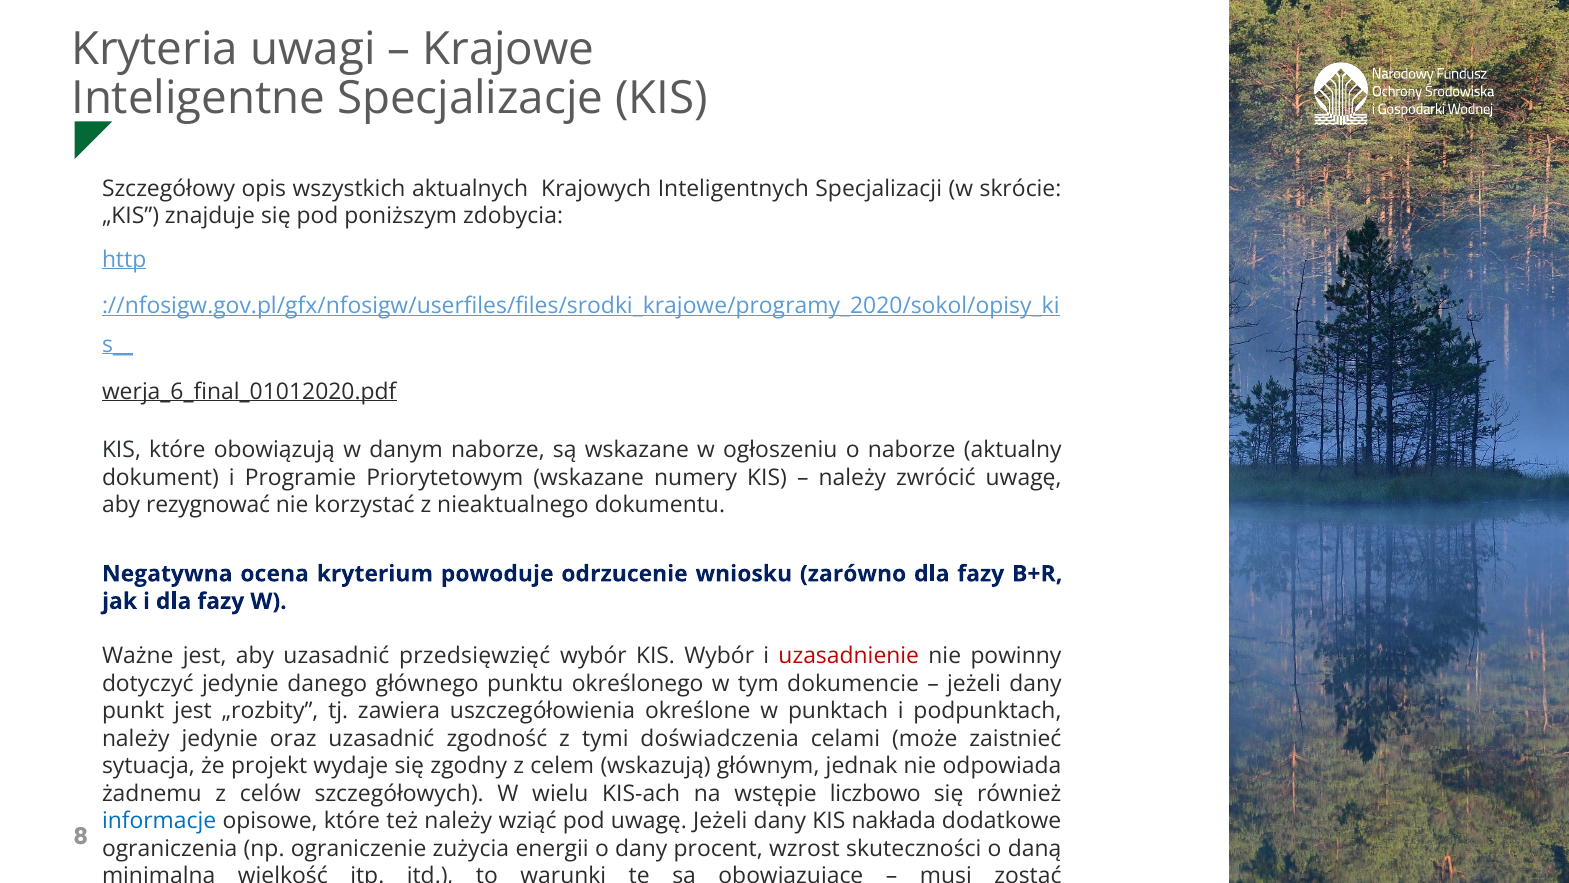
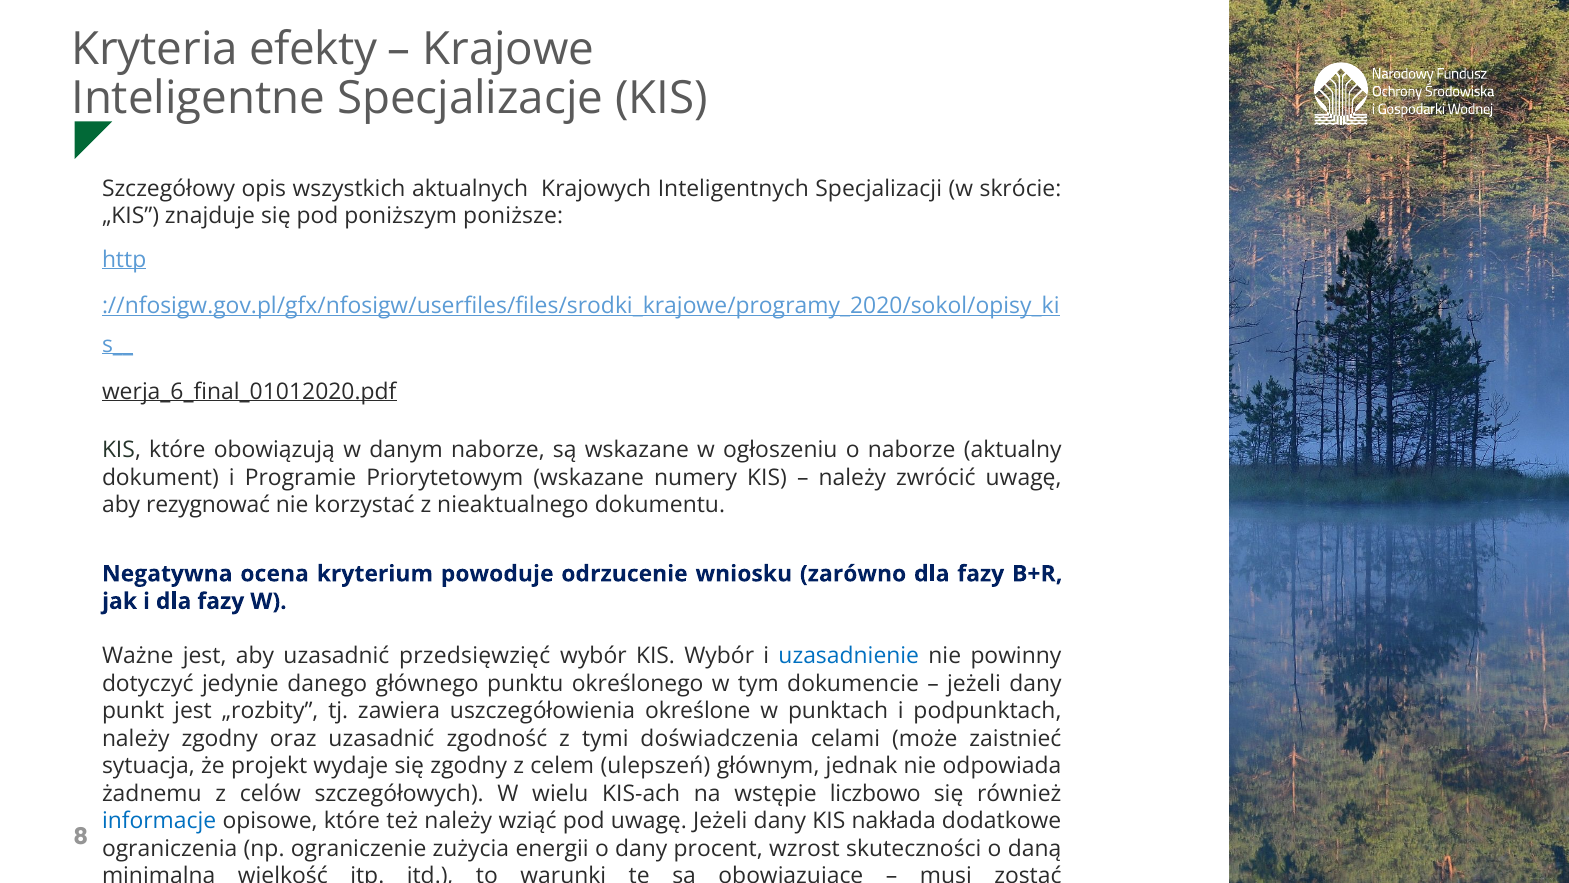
uwagi: uwagi -> efekty (313, 49)
zdobycia: zdobycia -> poniższe (513, 216)
uzasadnienie colour: red -> blue (849, 656)
należy jedynie: jedynie -> zgodny (220, 738)
wskazują: wskazują -> ulepszeń (655, 766)
